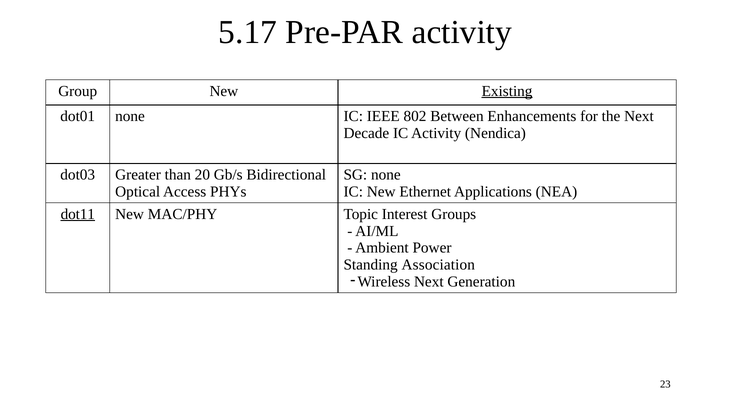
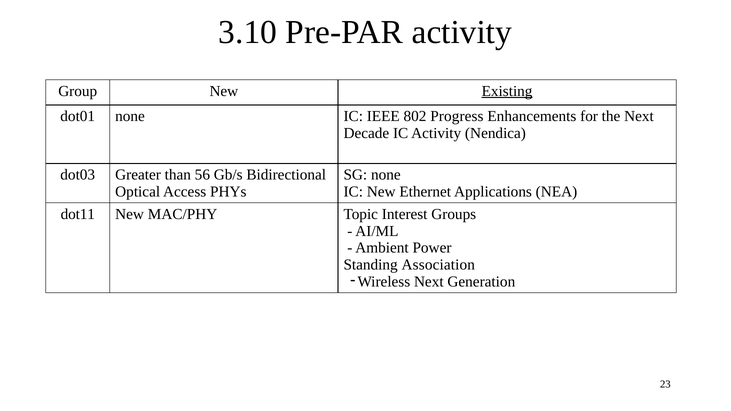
5.17: 5.17 -> 3.10 (248, 32)
Between: Between -> Progress (457, 116)
20: 20 -> 56 (202, 175)
dot11 underline: present -> none (78, 214)
